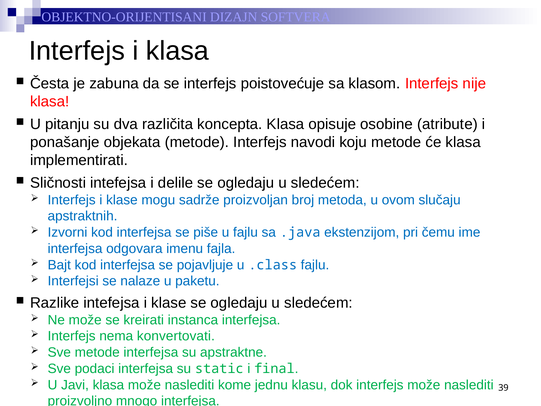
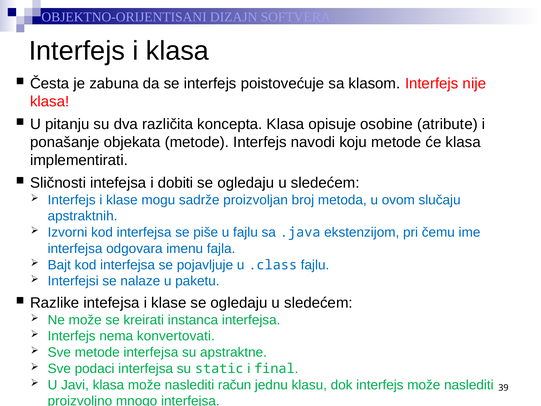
delile: delile -> dobiti (176, 183)
kome: kome -> račun (235, 385)
